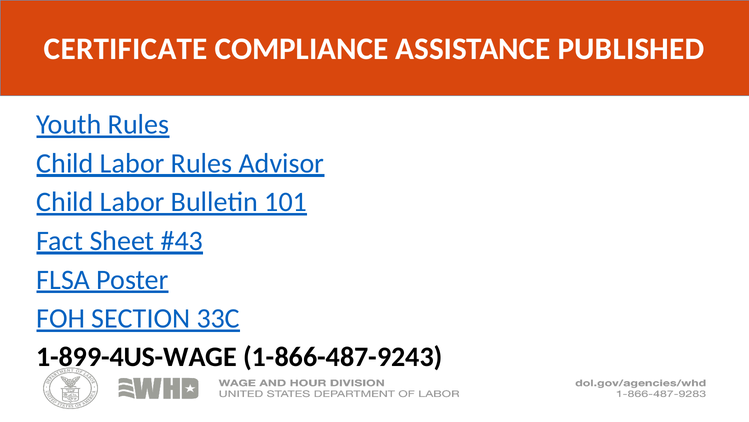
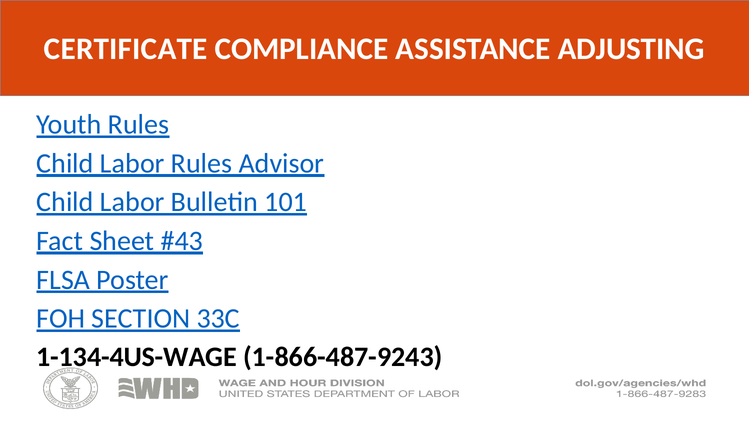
PUBLISHED: PUBLISHED -> ADJUSTING (631, 49)
1-899-4US-WAGE: 1-899-4US-WAGE -> 1-134-4US-WAGE (137, 356)
